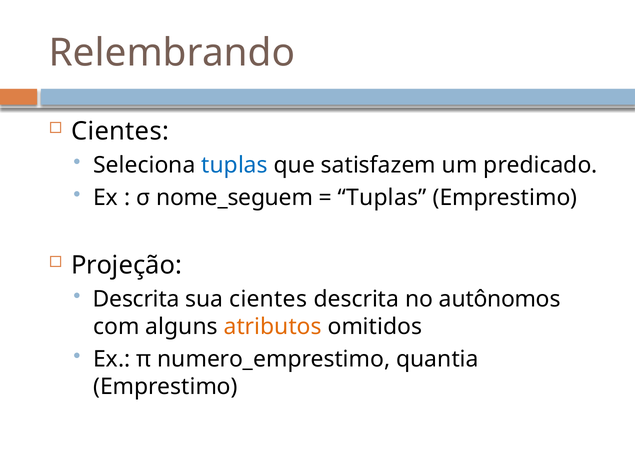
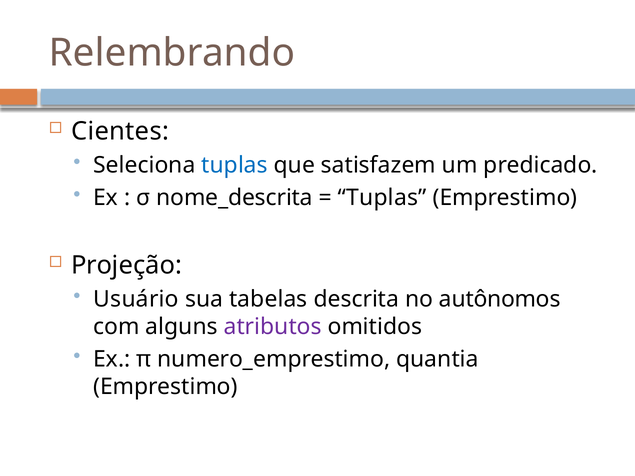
nome_seguem: nome_seguem -> nome_descrita (235, 198)
Descrita: Descrita -> Usuário (136, 299)
sua cientes: cientes -> tabelas (268, 299)
atributos colour: orange -> purple (273, 327)
